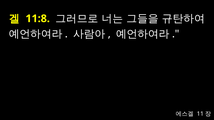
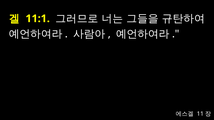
11:8: 11:8 -> 11:1 (38, 19)
